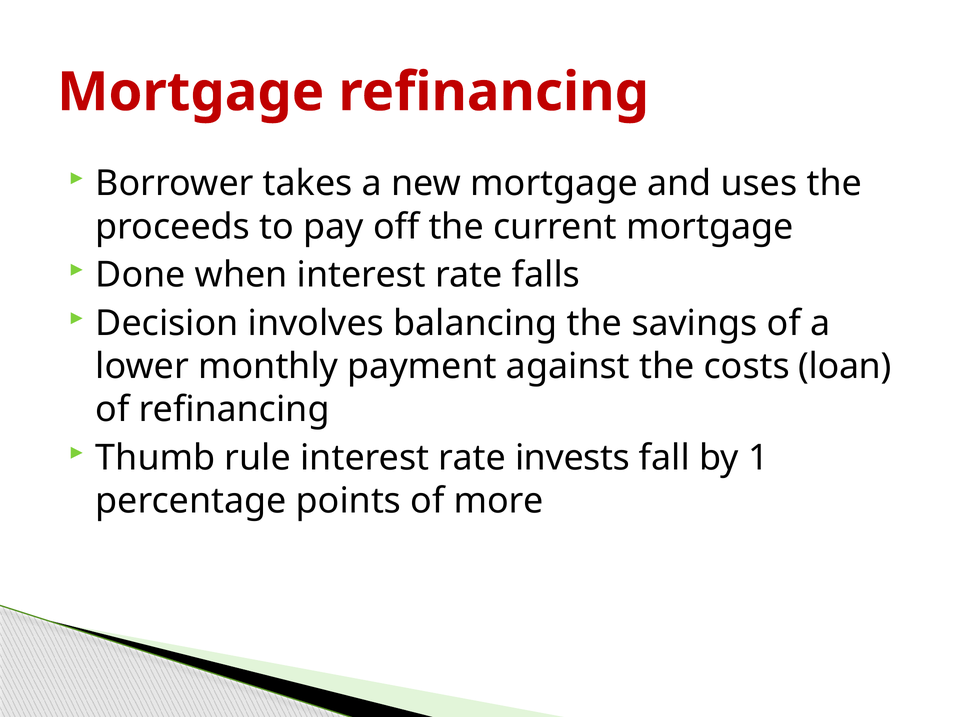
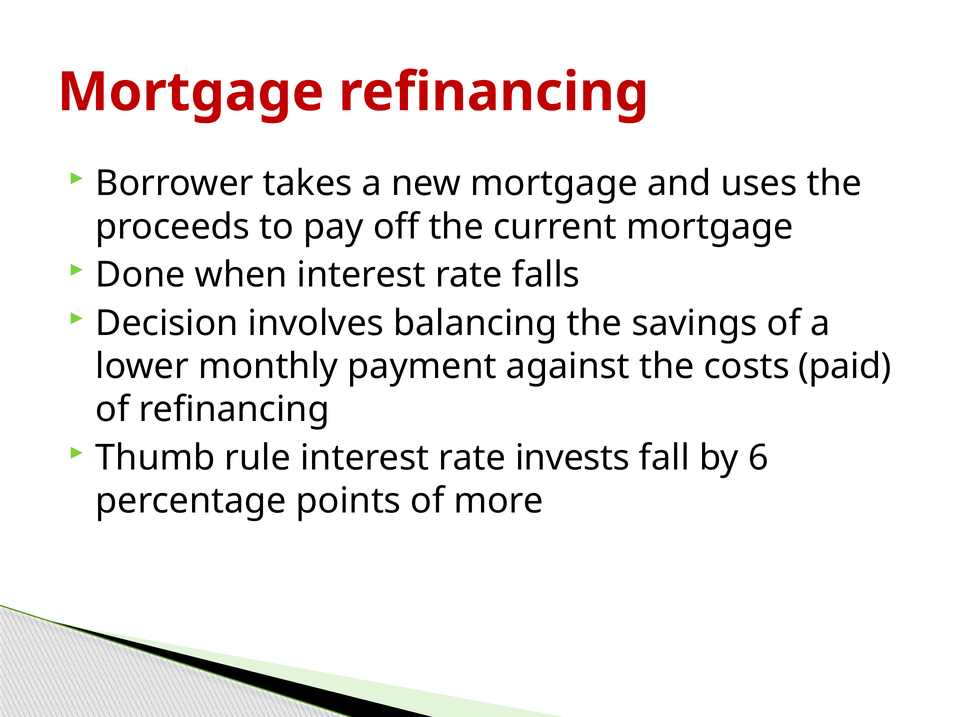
loan: loan -> paid (845, 366)
1: 1 -> 6 (758, 458)
